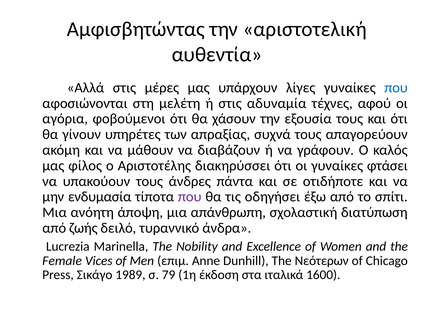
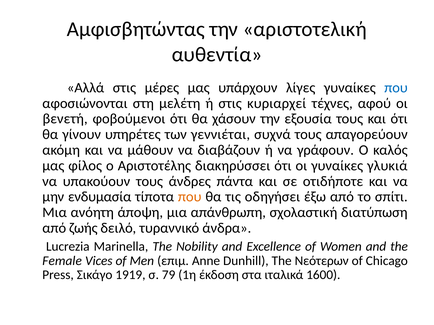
αδυναμία: αδυναμία -> κυριαρχεί (277, 103)
αγόρια: αγόρια -> βενετή (65, 119)
απραξίας: απραξίας -> γεννιέται (220, 135)
φτάσει: φτάσει -> γλυκιά (387, 166)
που colour: purple -> orange (190, 197)
1989: 1989 -> 1919 (130, 275)
